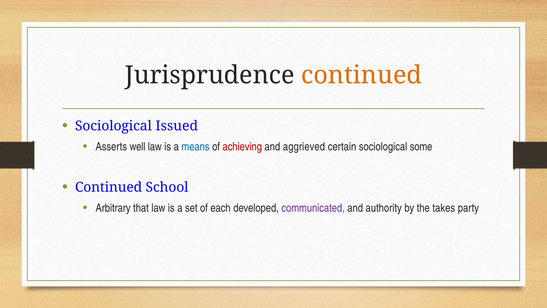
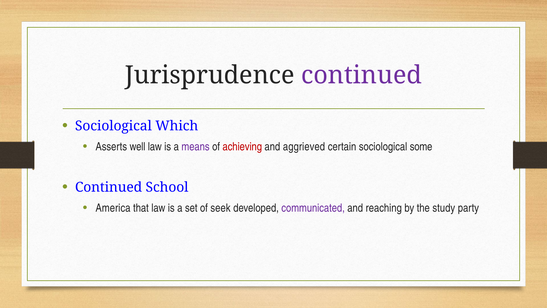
continued colour: orange -> purple (361, 75)
Issued: Issued -> Which (177, 126)
means colour: blue -> purple (196, 147)
Arbitrary: Arbitrary -> America (113, 208)
each: each -> seek (220, 208)
authority: authority -> reaching (384, 208)
takes: takes -> study (444, 208)
